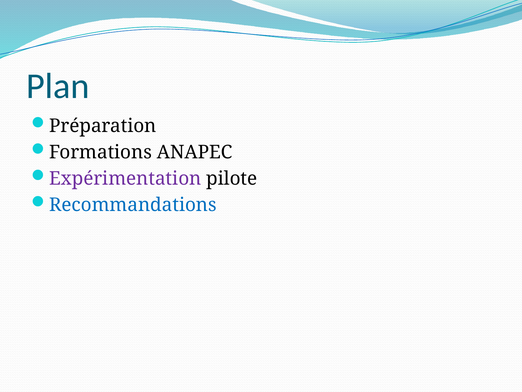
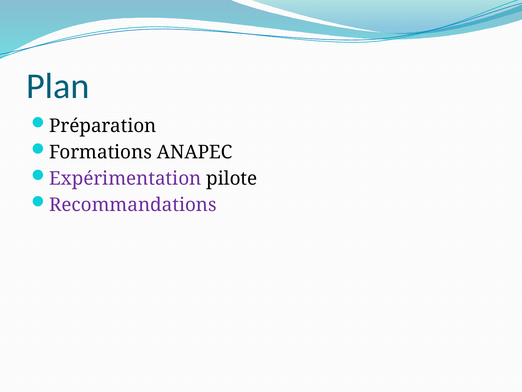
Recommandations colour: blue -> purple (133, 205)
